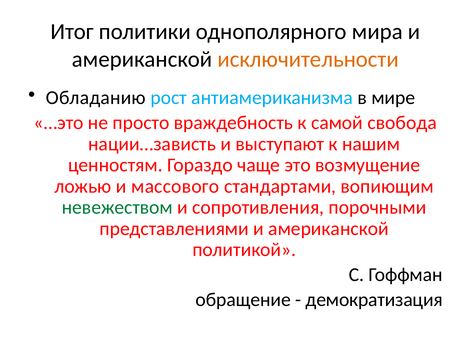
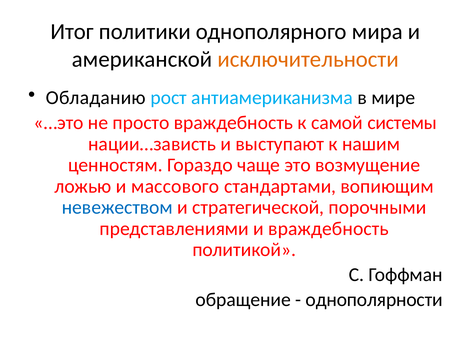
свобода: свобода -> системы (402, 123)
невежеством colour: green -> blue (117, 208)
сопротивления: сопротивления -> стратегической (258, 208)
представлениями и американской: американской -> враждебность (328, 229)
демократизация: демократизация -> однополярности (374, 300)
